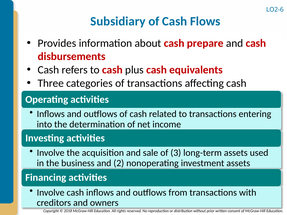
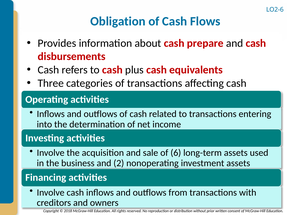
Subsidiary: Subsidiary -> Obligation (118, 21)
3: 3 -> 6 (176, 153)
